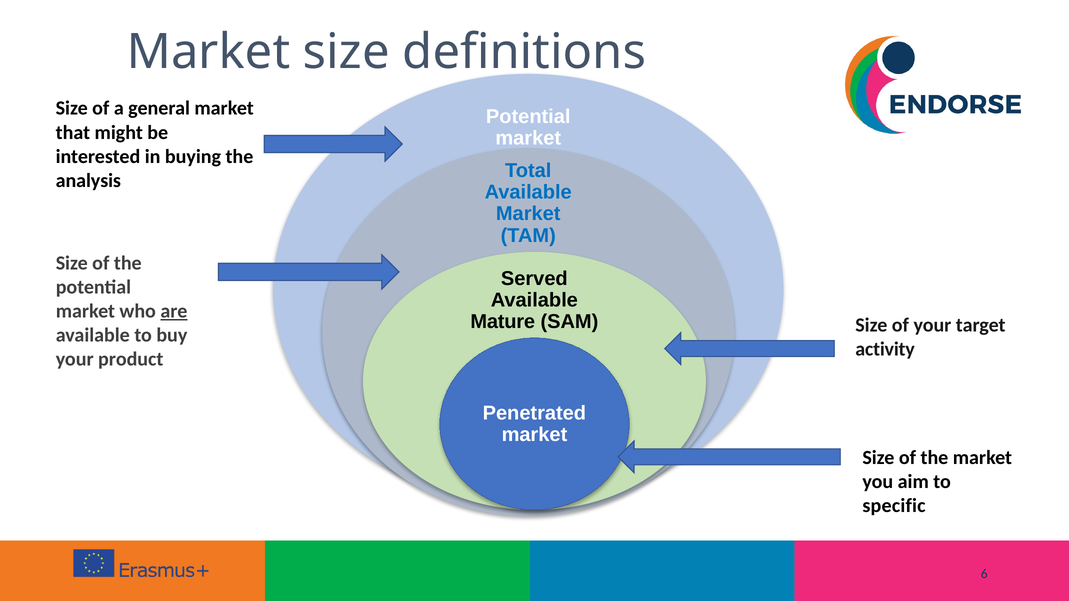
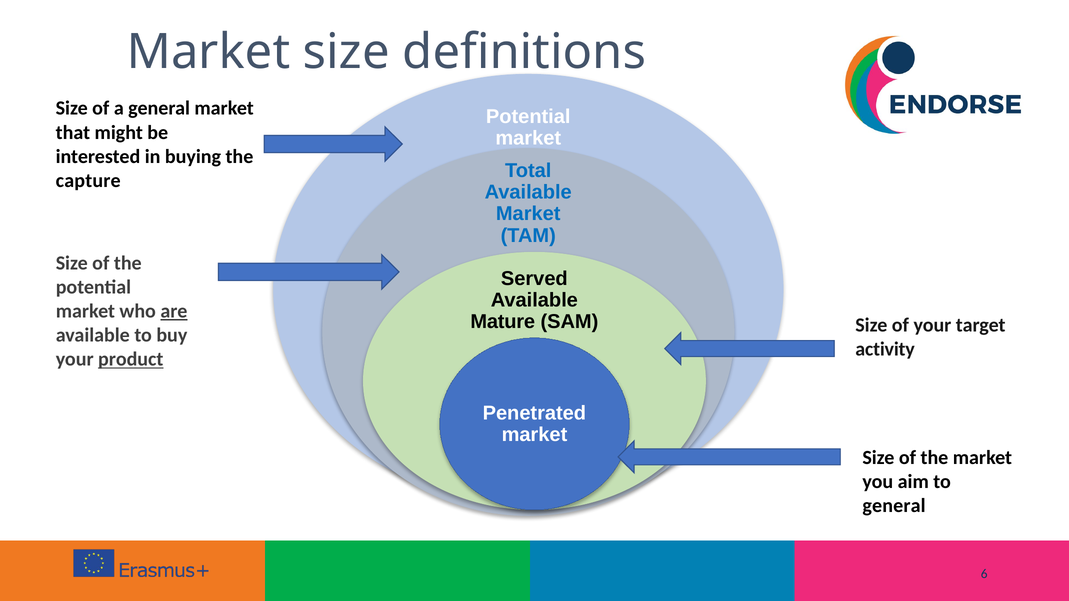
analysis: analysis -> capture (88, 181)
product underline: none -> present (131, 359)
specific: specific -> general (894, 506)
